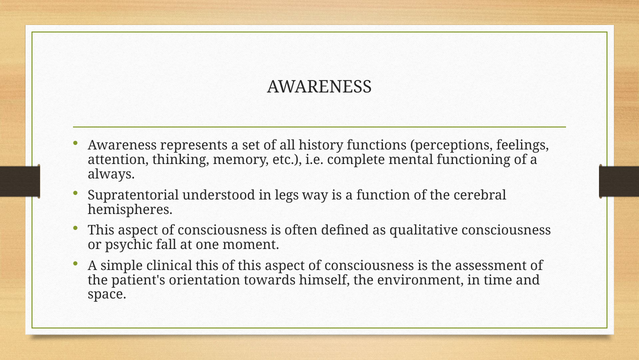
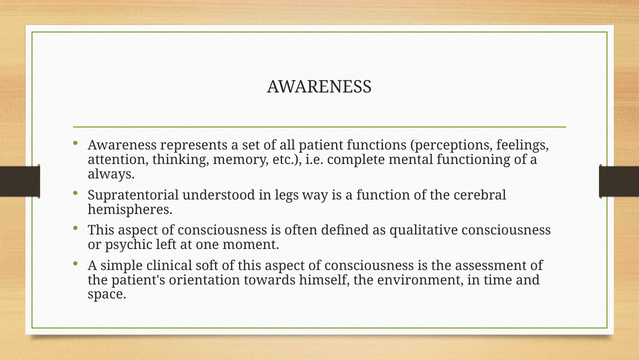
history: history -> patient (321, 145)
fall: fall -> left (166, 245)
clinical this: this -> soft (207, 265)
